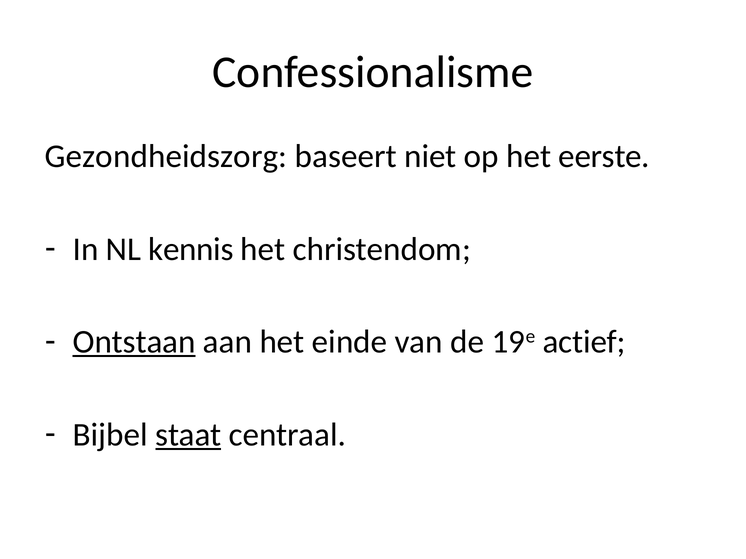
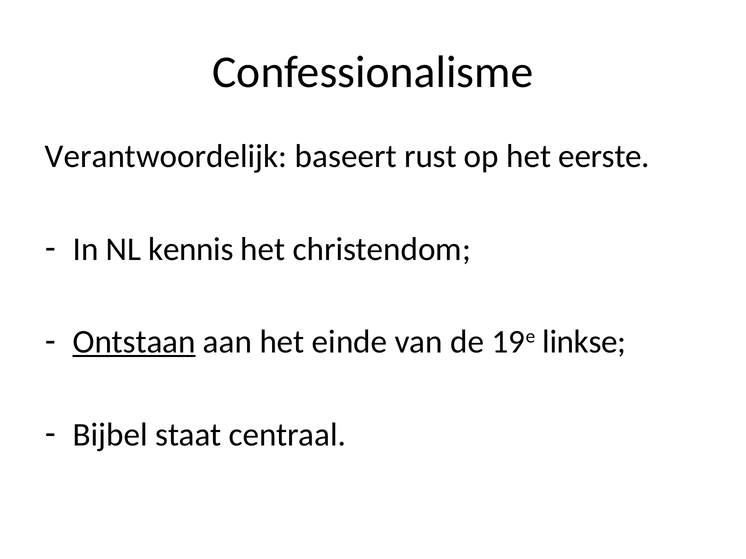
Gezondheidszorg: Gezondheidszorg -> Verantwoordelijk (166, 156)
niet: niet -> rust (430, 156)
actief: actief -> linkse (584, 342)
staat underline: present -> none (188, 435)
